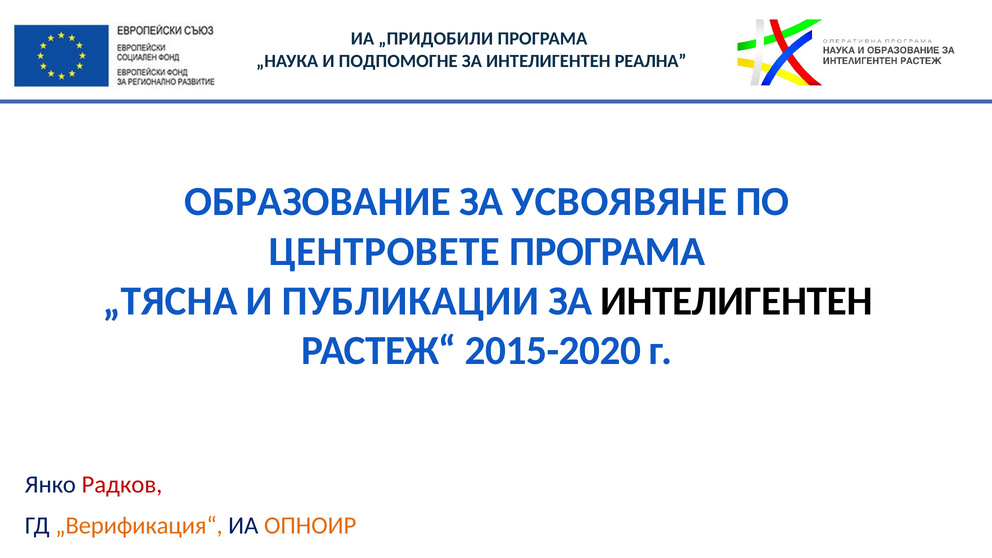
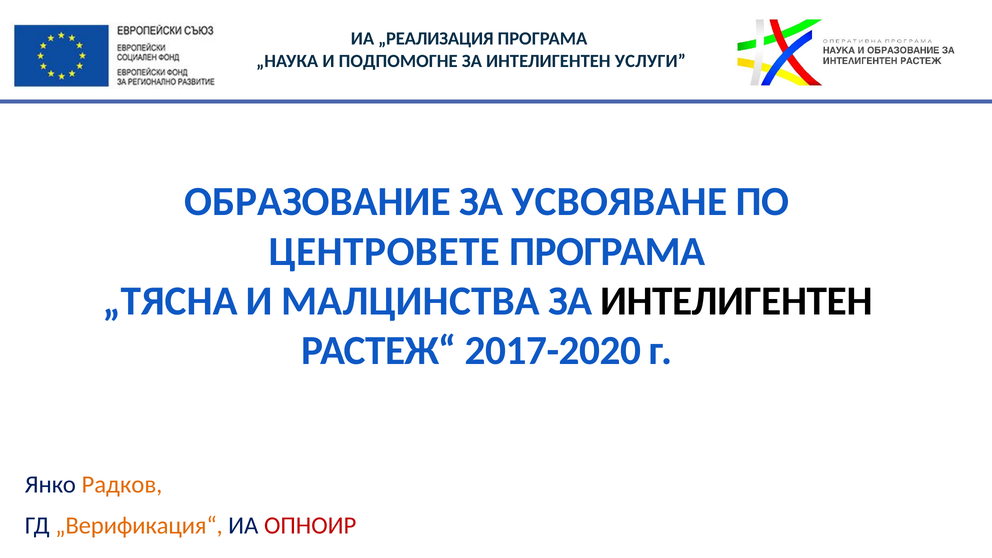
„ПРИДОБИЛИ: „ПРИДОБИЛИ -> „РЕАЛИЗАЦИЯ (436, 39)
РЕАЛНА: РЕАЛНА -> УСЛУГИ (650, 61)
УСВОЯВЯНЕ: УСВОЯВЯНЕ -> УСВОЯВАНЕ (620, 202)
ПУБЛИКАЦИИ: ПУБЛИКАЦИИ -> МАЛЦИНСТВА (411, 301)
2015-2020: 2015-2020 -> 2017-2020 (553, 351)
Радков colour: red -> orange (122, 484)
ОПНОИР colour: orange -> red (310, 526)
